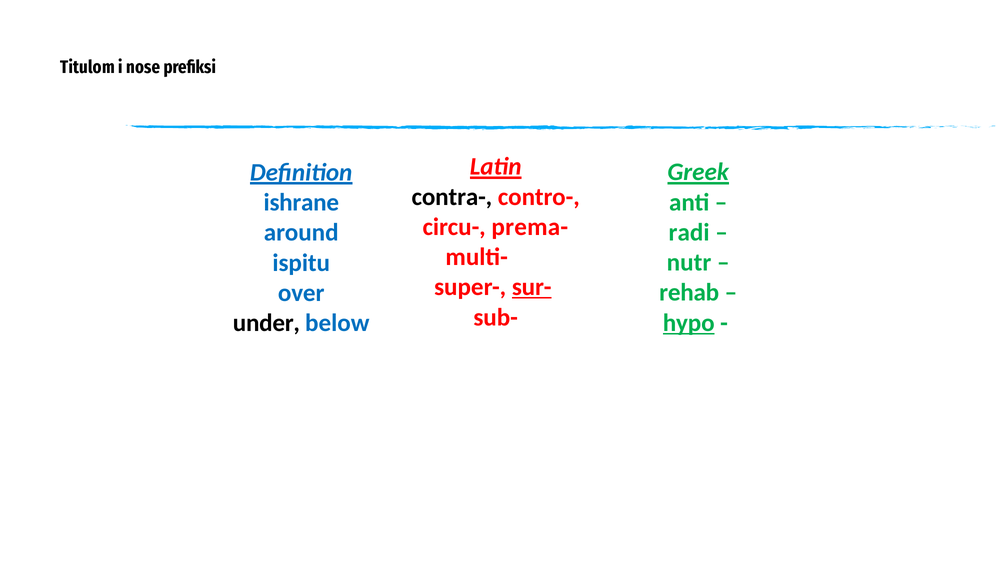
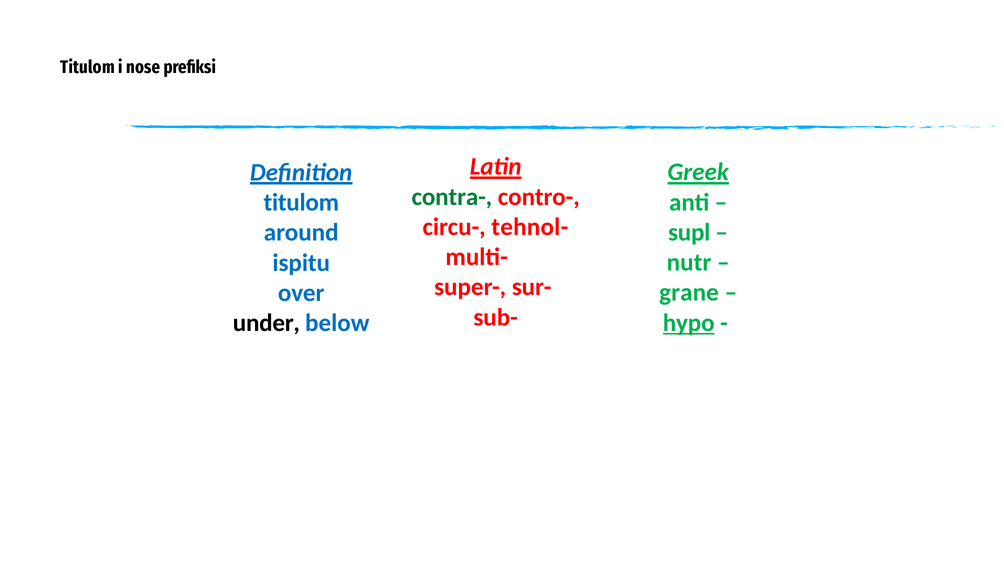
contra- colour: black -> green (452, 197)
ishrane: ishrane -> titulom (301, 202)
prema-: prema- -> tehnol- (530, 227)
radi: radi -> supl (689, 232)
sur- underline: present -> none (532, 287)
rehab: rehab -> grane (689, 293)
